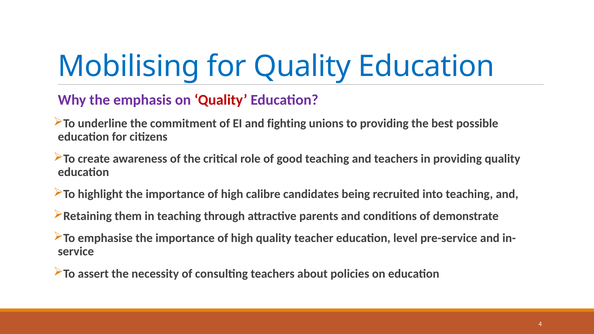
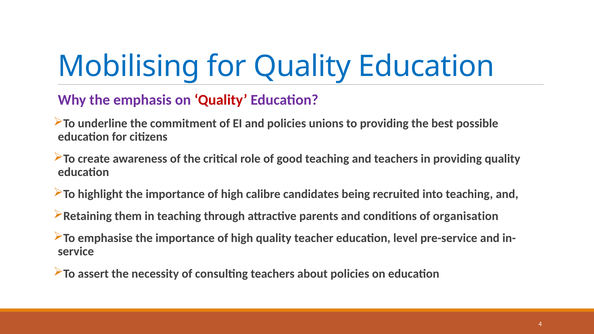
and fighting: fighting -> policies (287, 123)
demonstrate: demonstrate -> organisation (466, 216)
